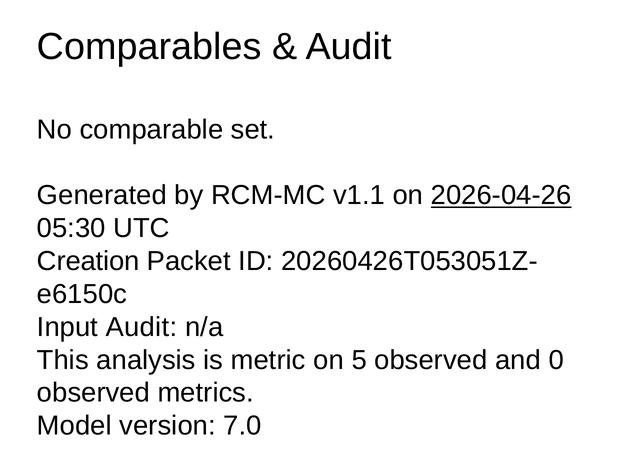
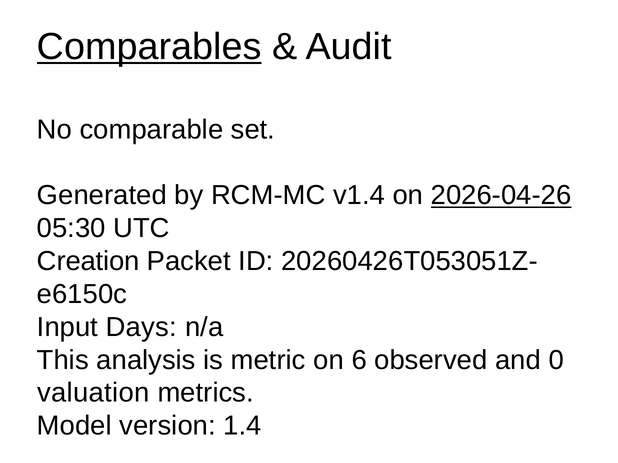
Comparables underline: none -> present (149, 47)
v1.1: v1.1 -> v1.4 (359, 196)
Input Audit: Audit -> Days (141, 327)
5: 5 -> 6 (359, 360)
observed: observed -> valuation (93, 393)
7.0: 7.0 -> 1.4 (242, 426)
